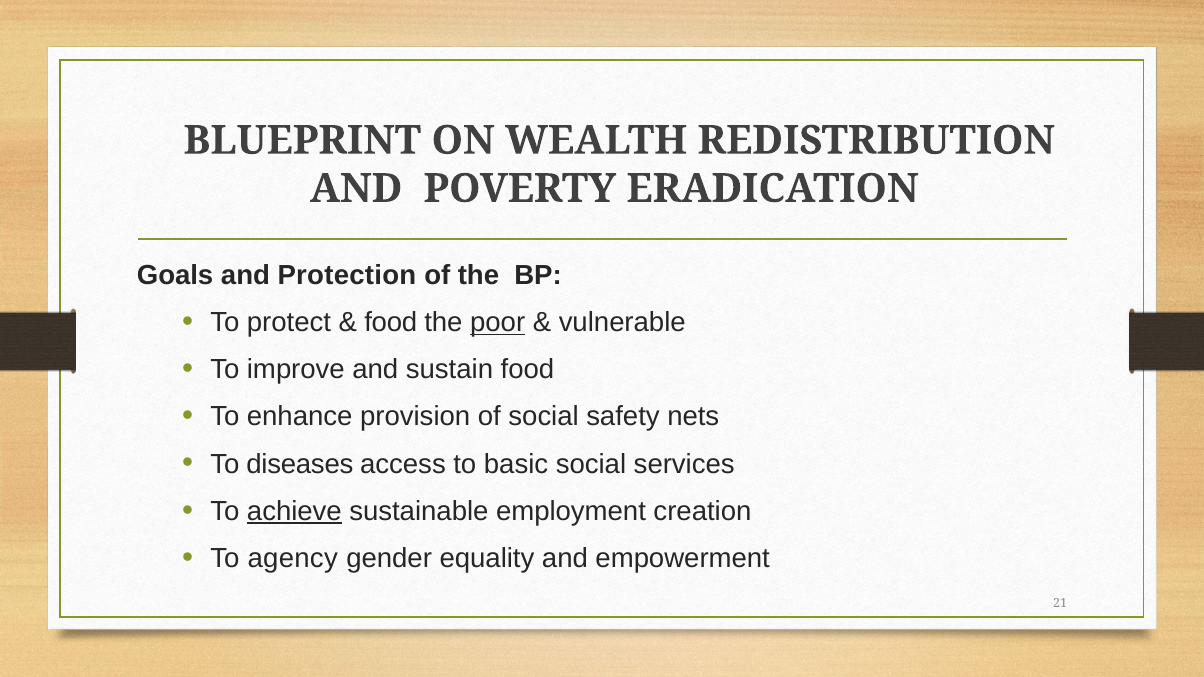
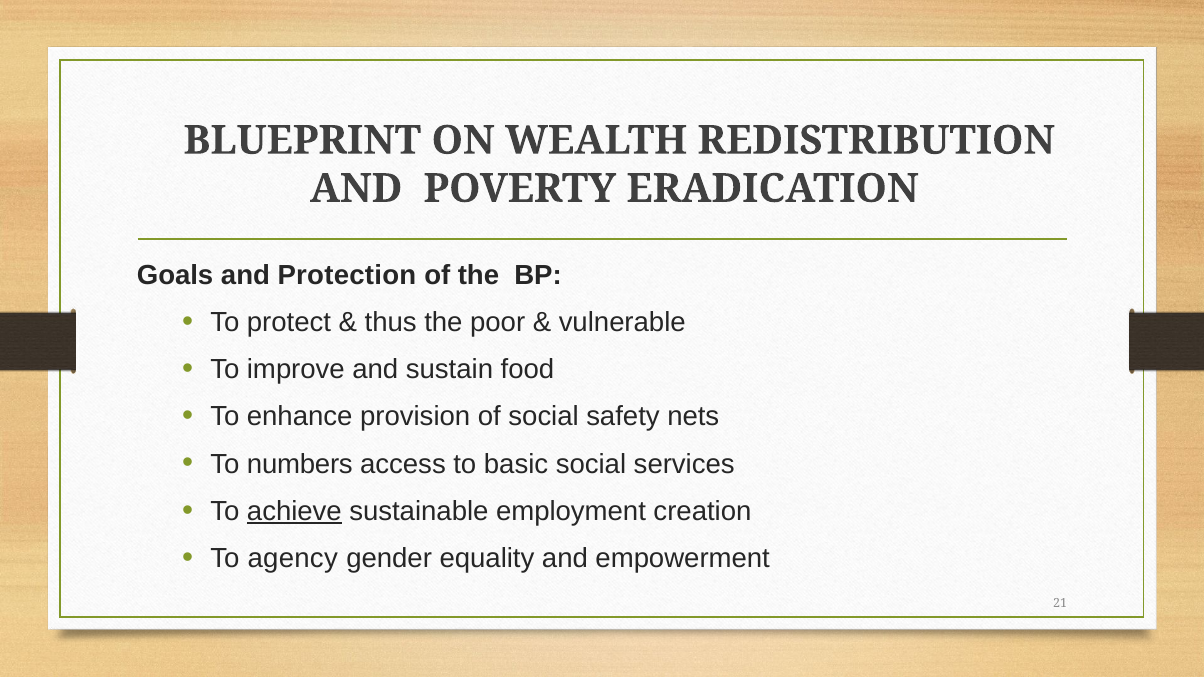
food: food -> thus (391, 323)
poor underline: present -> none (498, 323)
diseases: diseases -> numbers (300, 464)
